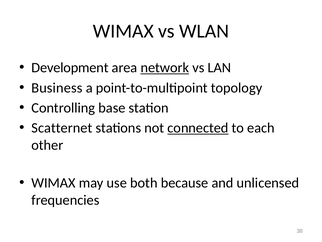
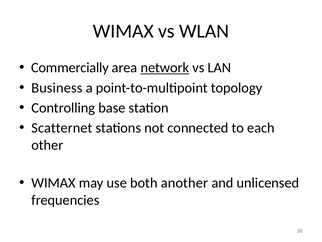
Development: Development -> Commercially (70, 68)
connected underline: present -> none (198, 128)
because: because -> another (184, 182)
